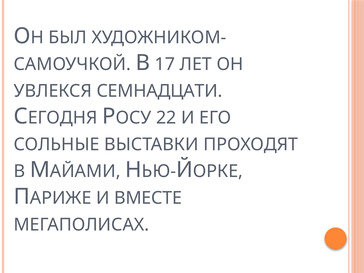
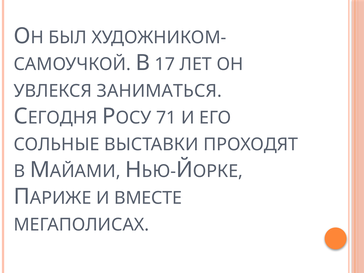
СЕМНАДЦАТИ: СЕМНАДЦАТИ -> ЗАНИМАТЬСЯ (159, 91)
22: 22 -> 71 (166, 118)
